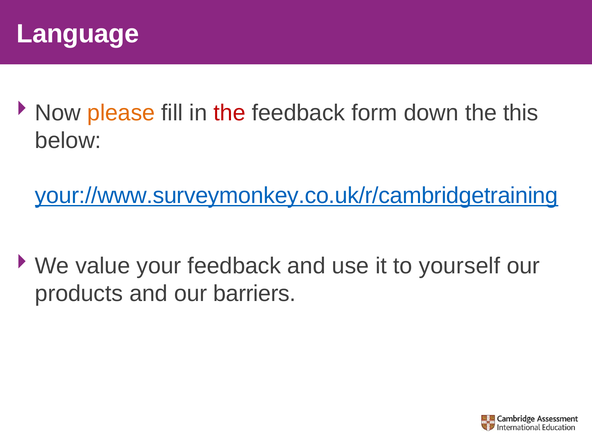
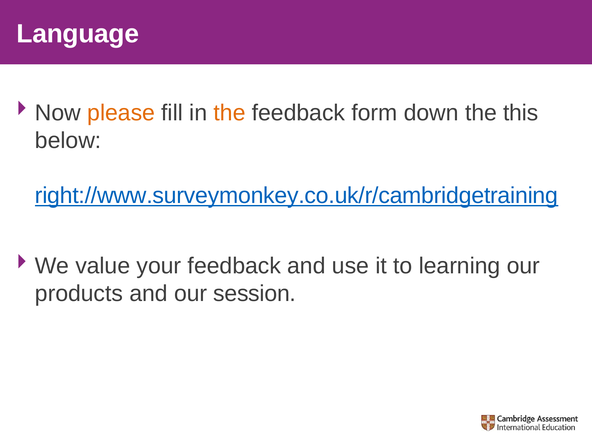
the colour: red -> orange (230, 113)
your://www.surveymonkey.co.uk/r/cambridgetraining: your://www.surveymonkey.co.uk/r/cambridgetraining -> right://www.surveymonkey.co.uk/r/cambridgetraining (296, 196)
yourself: yourself -> learning (460, 266)
barriers: barriers -> session (255, 293)
